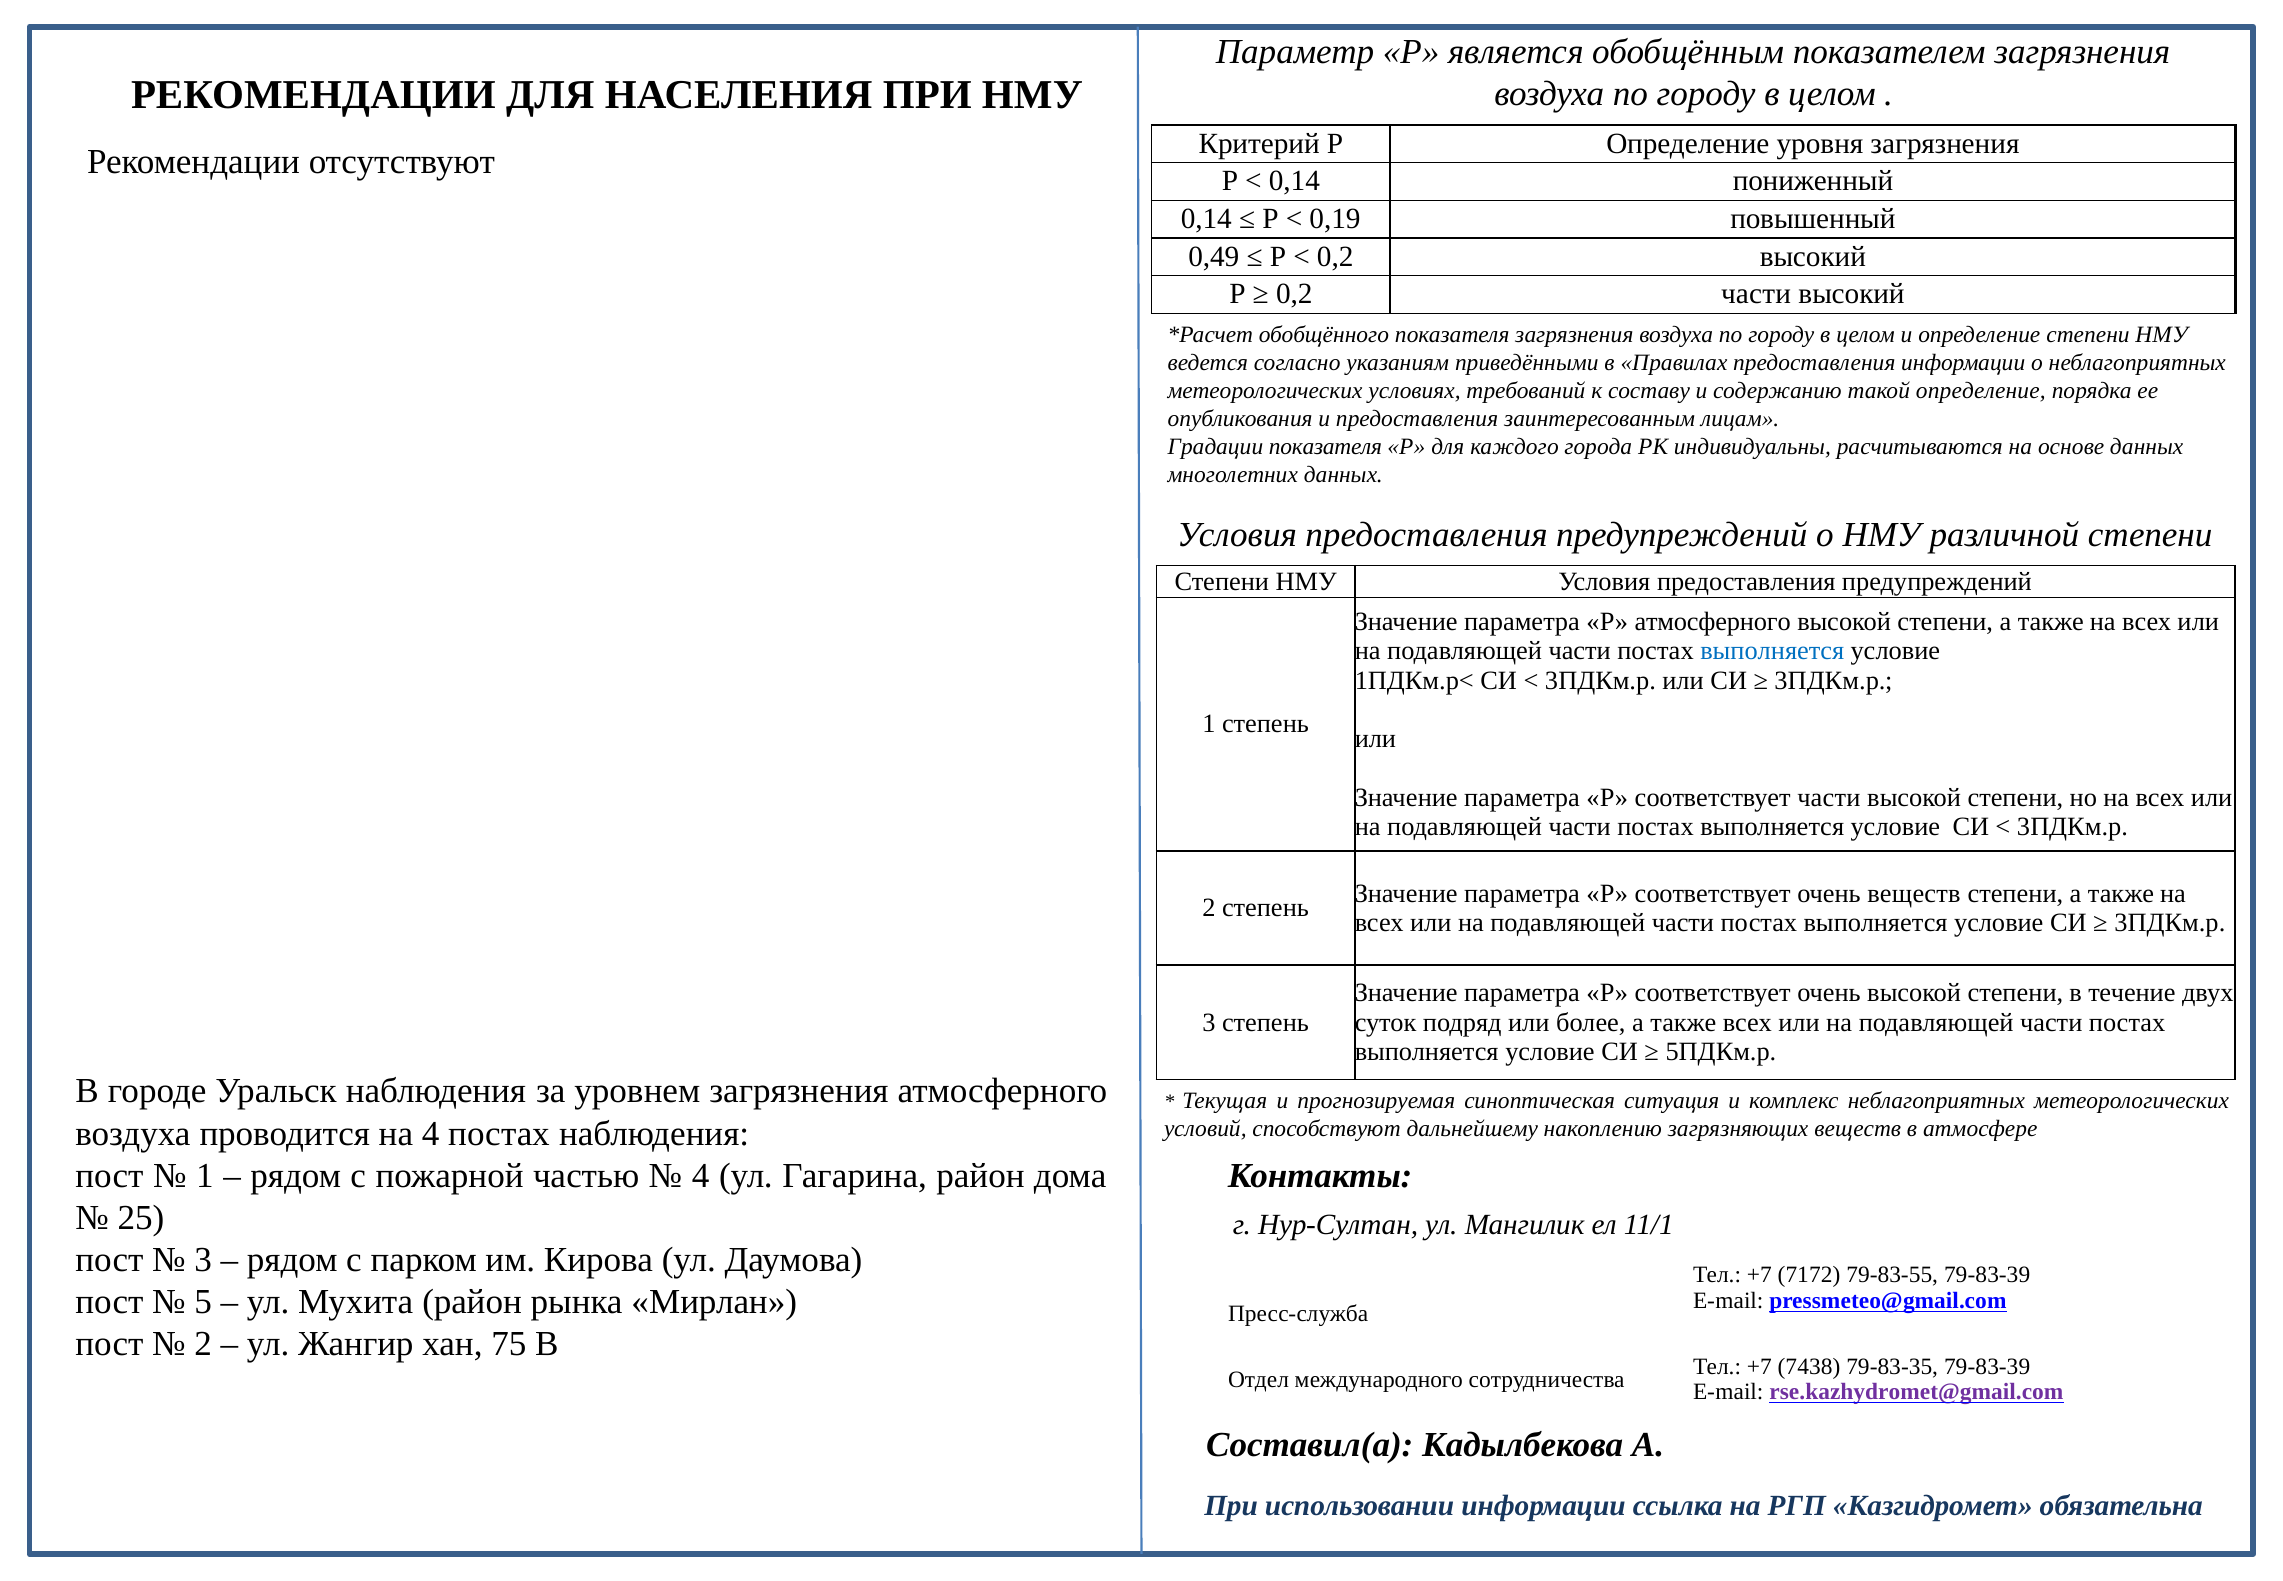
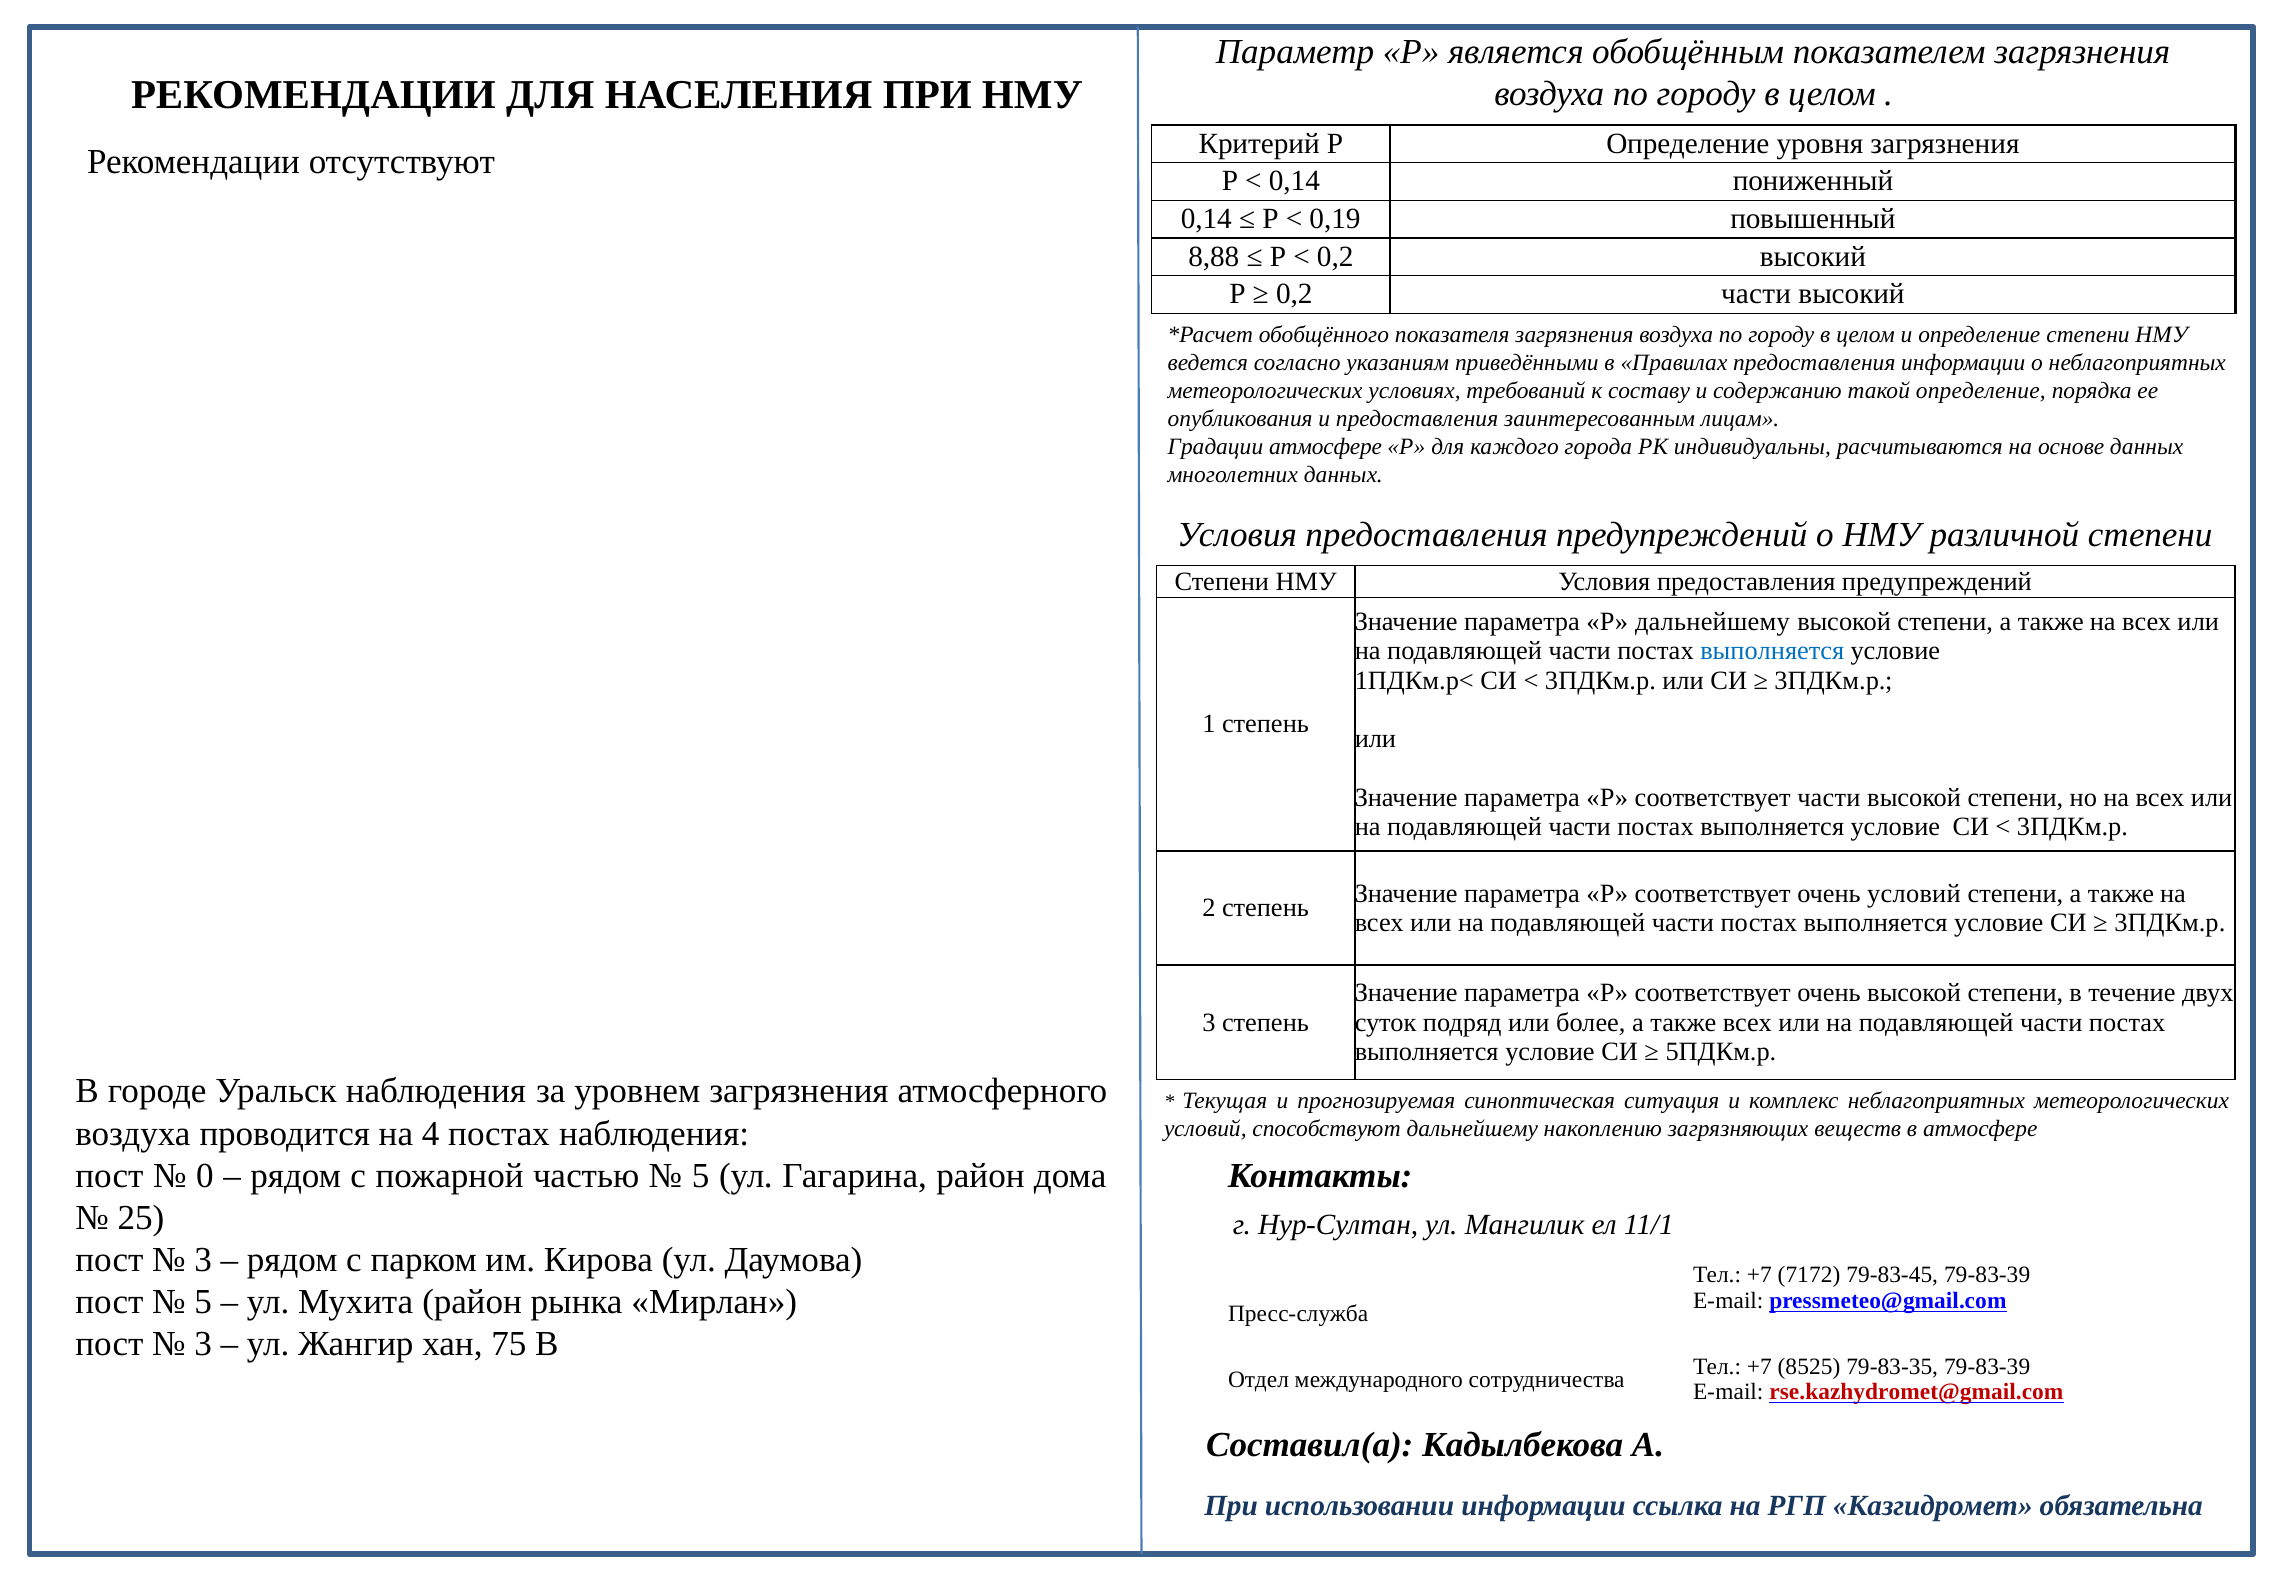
0,49: 0,49 -> 8,88 (1214, 256)
Градации показателя: показателя -> атмосфере (1325, 447)
Р атмосферного: атмосферного -> дальнейшему (1712, 622)
очень веществ: веществ -> условий (1914, 893)
1: 1 -> 0 (205, 1175)
4: 4 -> 5 (701, 1175)
79-83-55: 79-83-55 -> 79-83-45 (1892, 1275)
2: 2 -> 3 (203, 1344)
7438: 7438 -> 8525 (1809, 1366)
rse.kazhydromet@gmail.com colour: purple -> red (1916, 1392)
